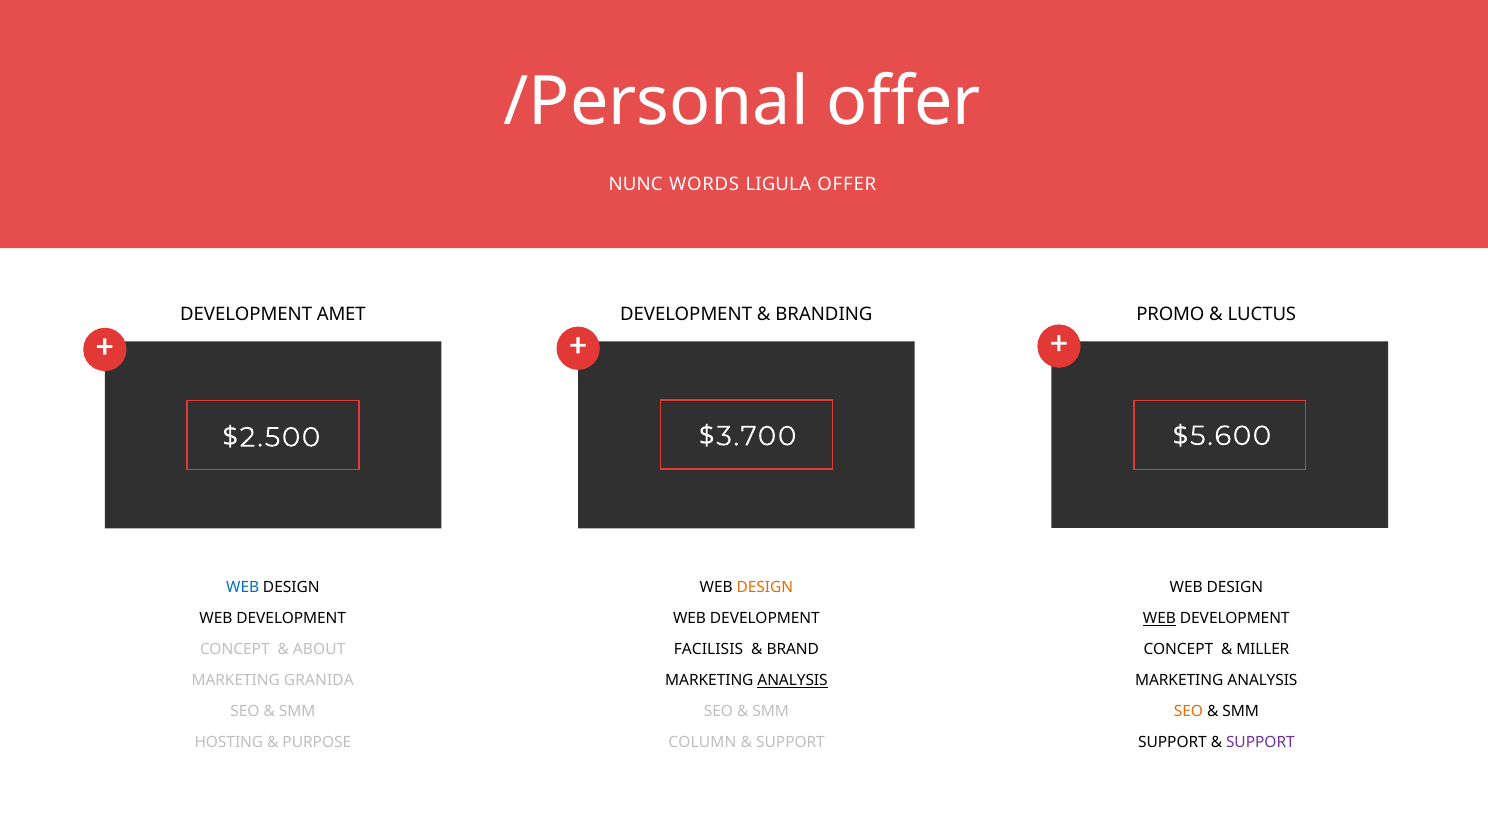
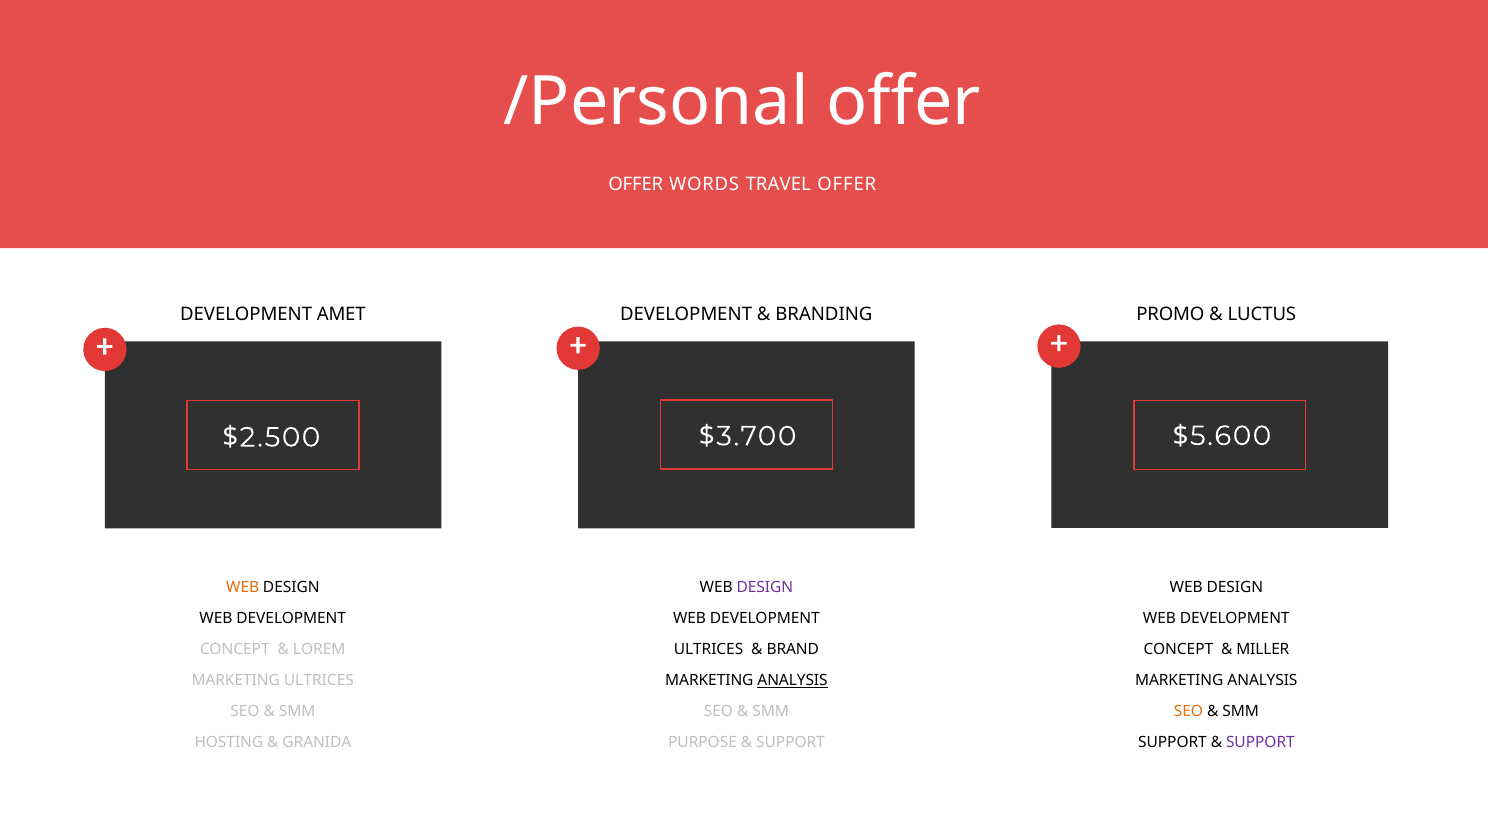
NUNC: NUNC -> OFFER (636, 184)
LIGULA: LIGULA -> TRAVEL (778, 184)
WEB colour: blue -> orange (243, 588)
DESIGN colour: orange -> purple (765, 588)
WEB underline: present -> none (1159, 619)
ABOUT: ABOUT -> LOREM (319, 650)
FACILISIS: FACILISIS -> ULTRICES (709, 650)
MARKETING GRANIDA: GRANIDA -> ULTRICES (319, 681)
PURPOSE: PURPOSE -> GRANIDA (317, 743)
COLUMN: COLUMN -> PURPOSE (702, 743)
